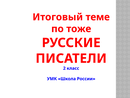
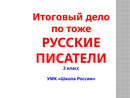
теме: теме -> дело (98, 17)
